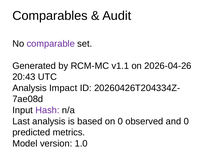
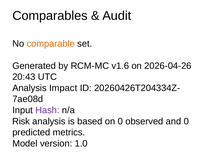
comparable colour: purple -> orange (51, 43)
v1.1: v1.1 -> v1.6 (120, 65)
Last: Last -> Risk (21, 121)
